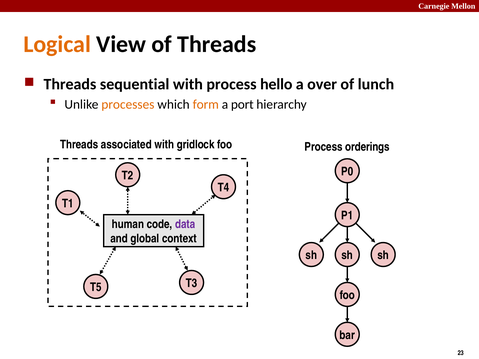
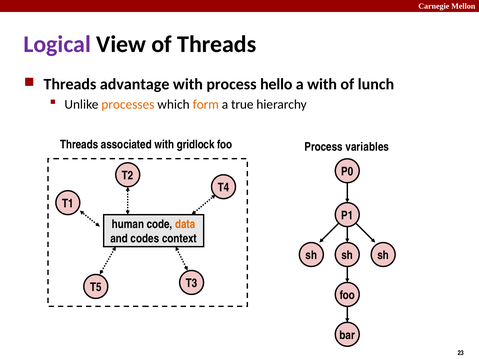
Logical colour: orange -> purple (57, 44)
sequential: sequential -> advantage (135, 84)
a over: over -> with (322, 84)
port: port -> true (242, 104)
orderings: orderings -> variables (367, 147)
data colour: purple -> orange (185, 224)
global: global -> codes (145, 239)
